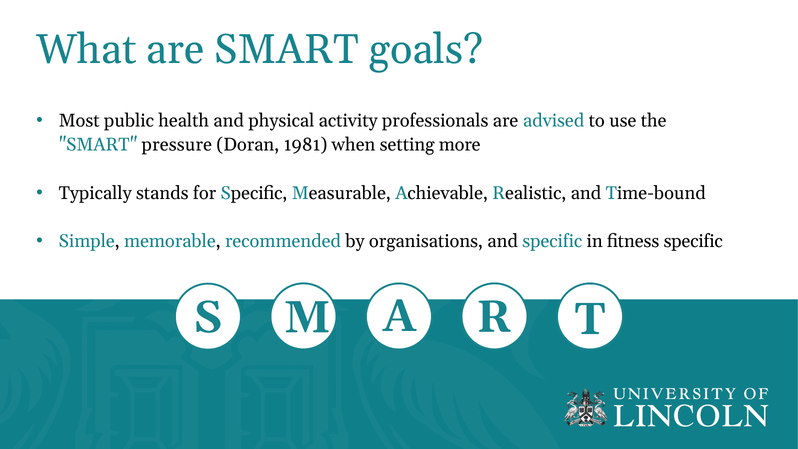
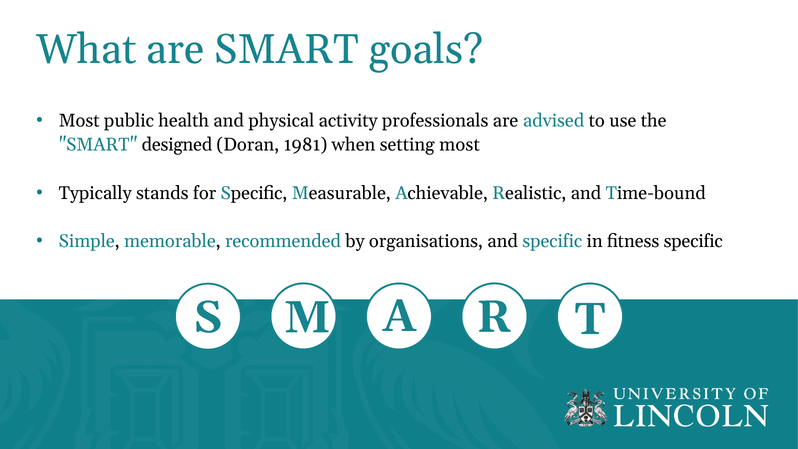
pressure: pressure -> designed (177, 145)
setting more: more -> most (460, 145)
